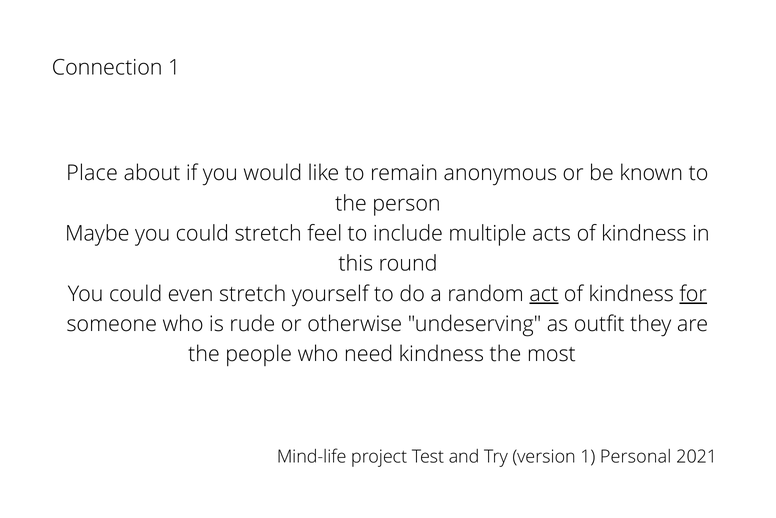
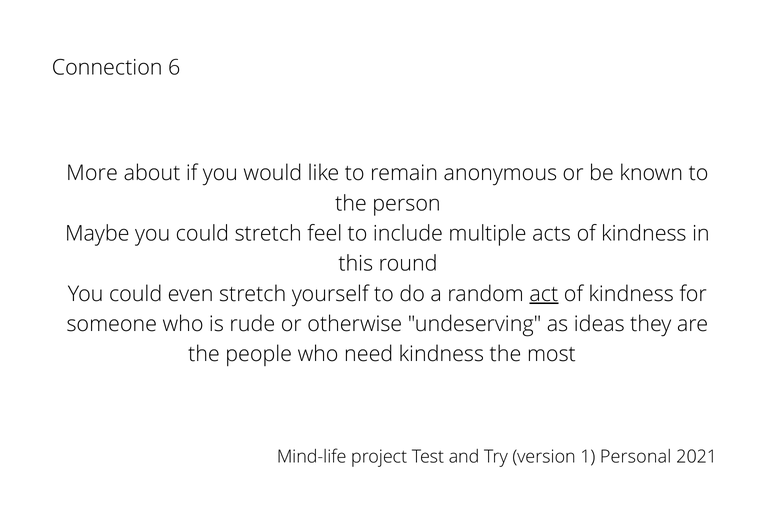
Connection 1: 1 -> 6 (174, 68)
Place: Place -> More (92, 173)
for underline: present -> none (693, 294)
outfit: outfit -> ideas (599, 324)
